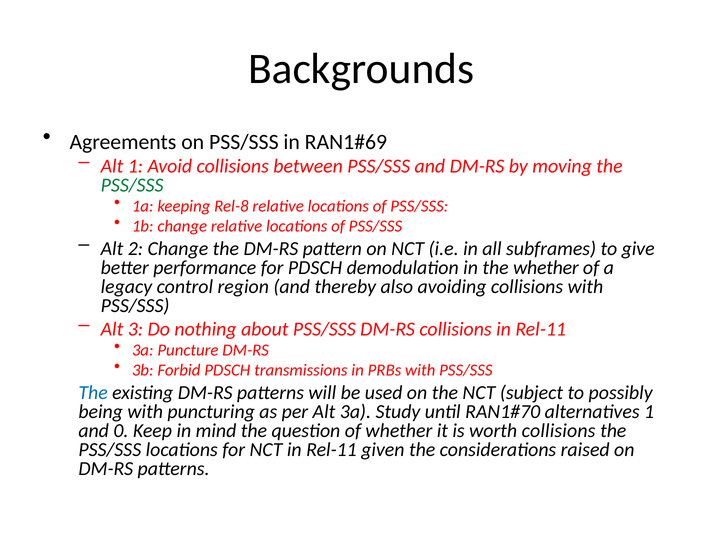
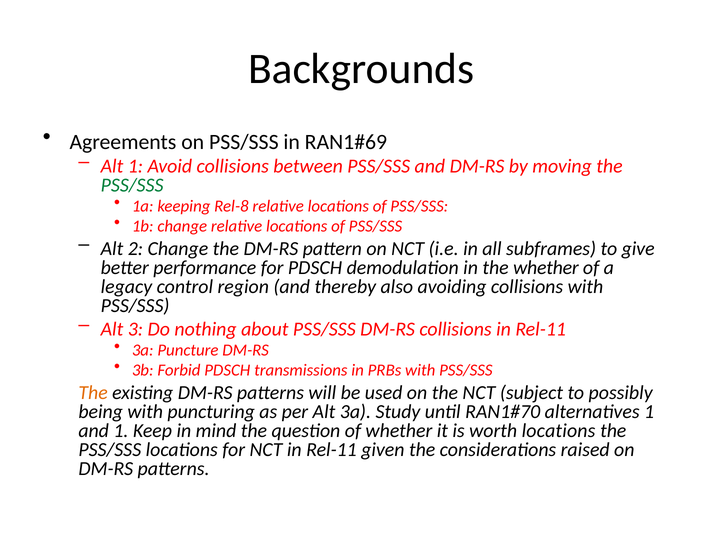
The colour: blue -> orange (93, 393)
and 0: 0 -> 1 (121, 431)
worth collisions: collisions -> locations (559, 431)
